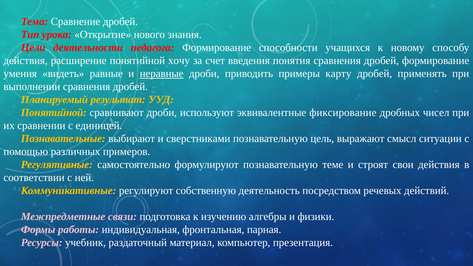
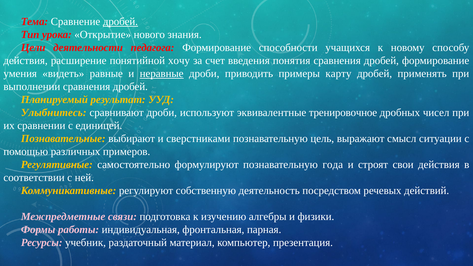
дробей underline: none -> present (120, 22)
Понятийной: Понятийной -> Улыбнитесь (54, 113)
фиксирование: фиксирование -> тренировочное (343, 113)
теме: теме -> года (333, 165)
